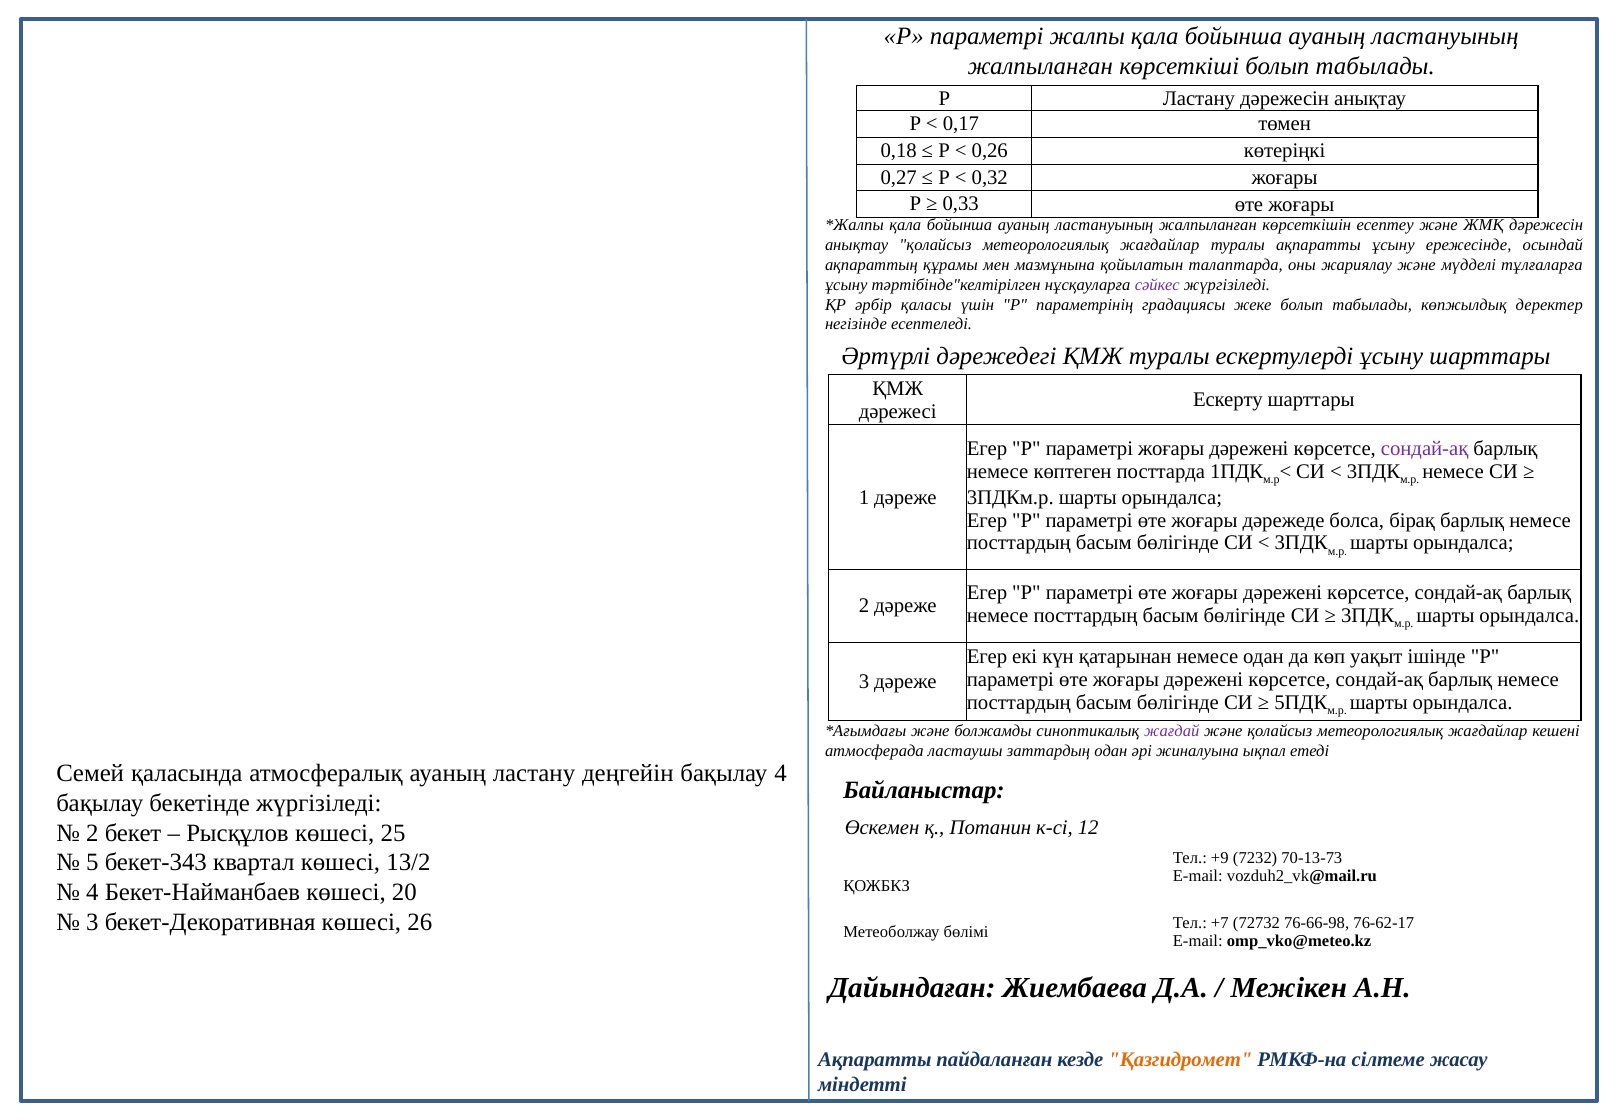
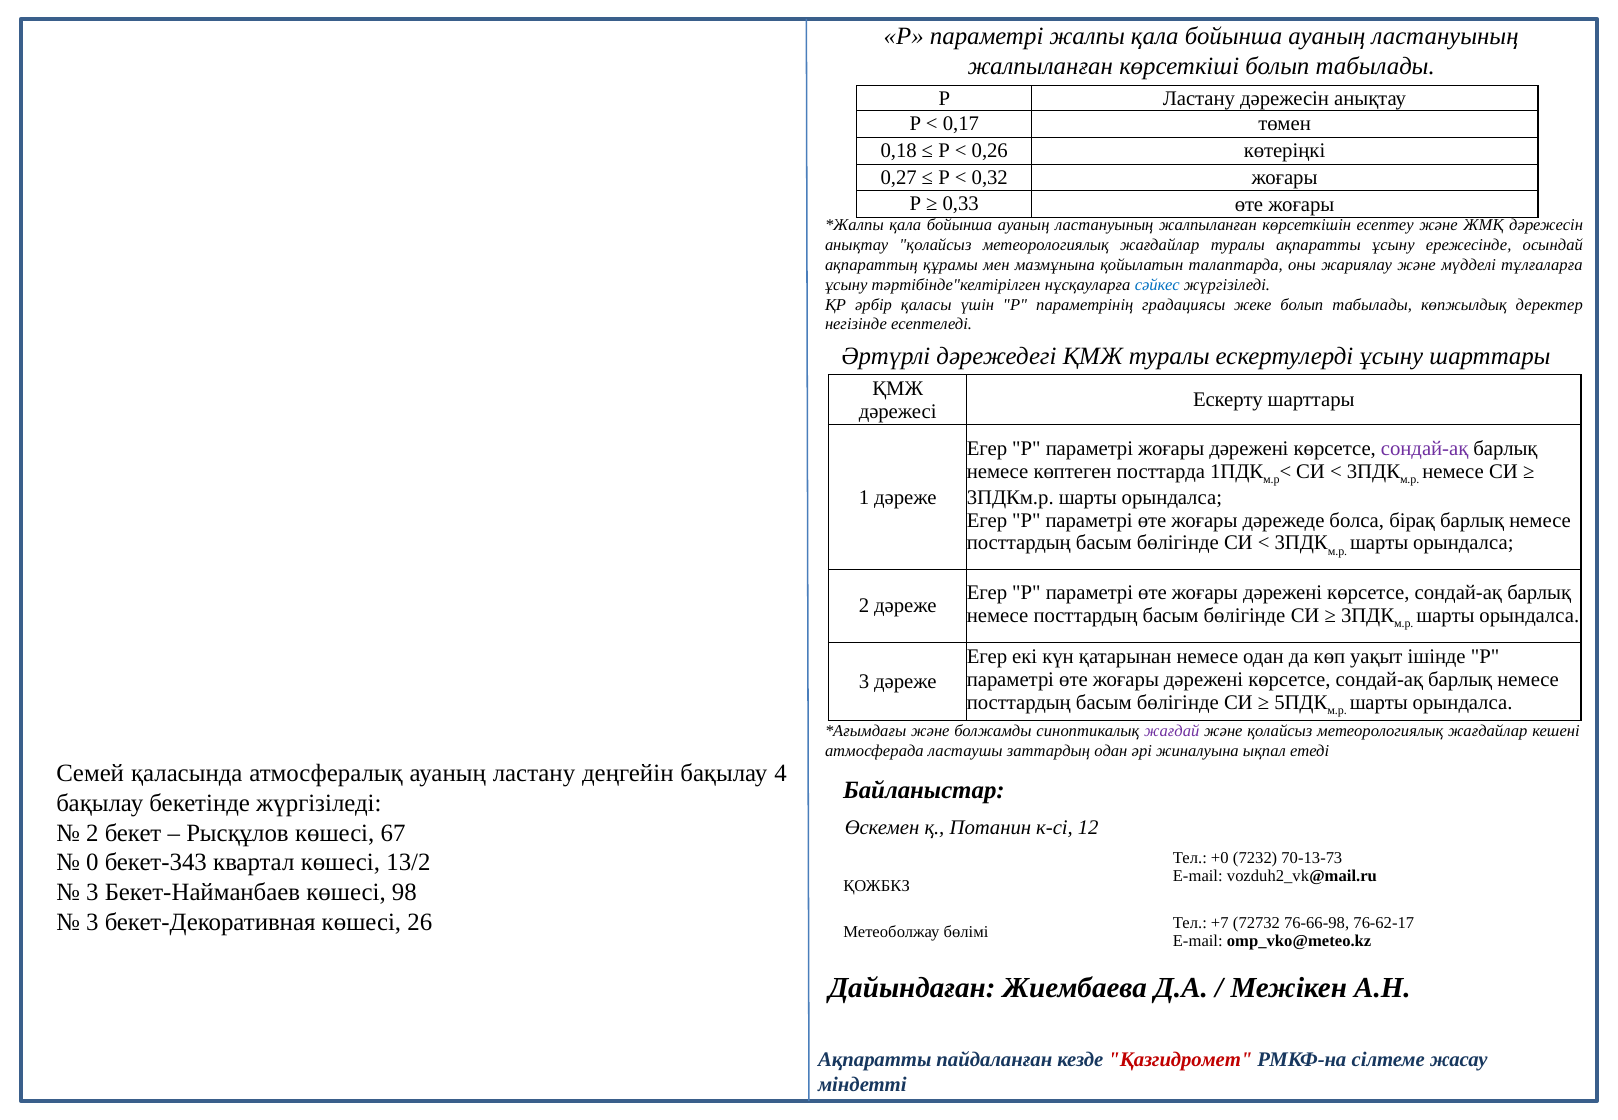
сәйкес colour: purple -> blue (1157, 285)
25: 25 -> 67 (393, 833)
+9: +9 -> +0 (1220, 858)
5: 5 -> 0 (92, 863)
4: 4 -> 3 (92, 893)
20: 20 -> 98 (404, 893)
Қазгидромет colour: orange -> red (1180, 1060)
